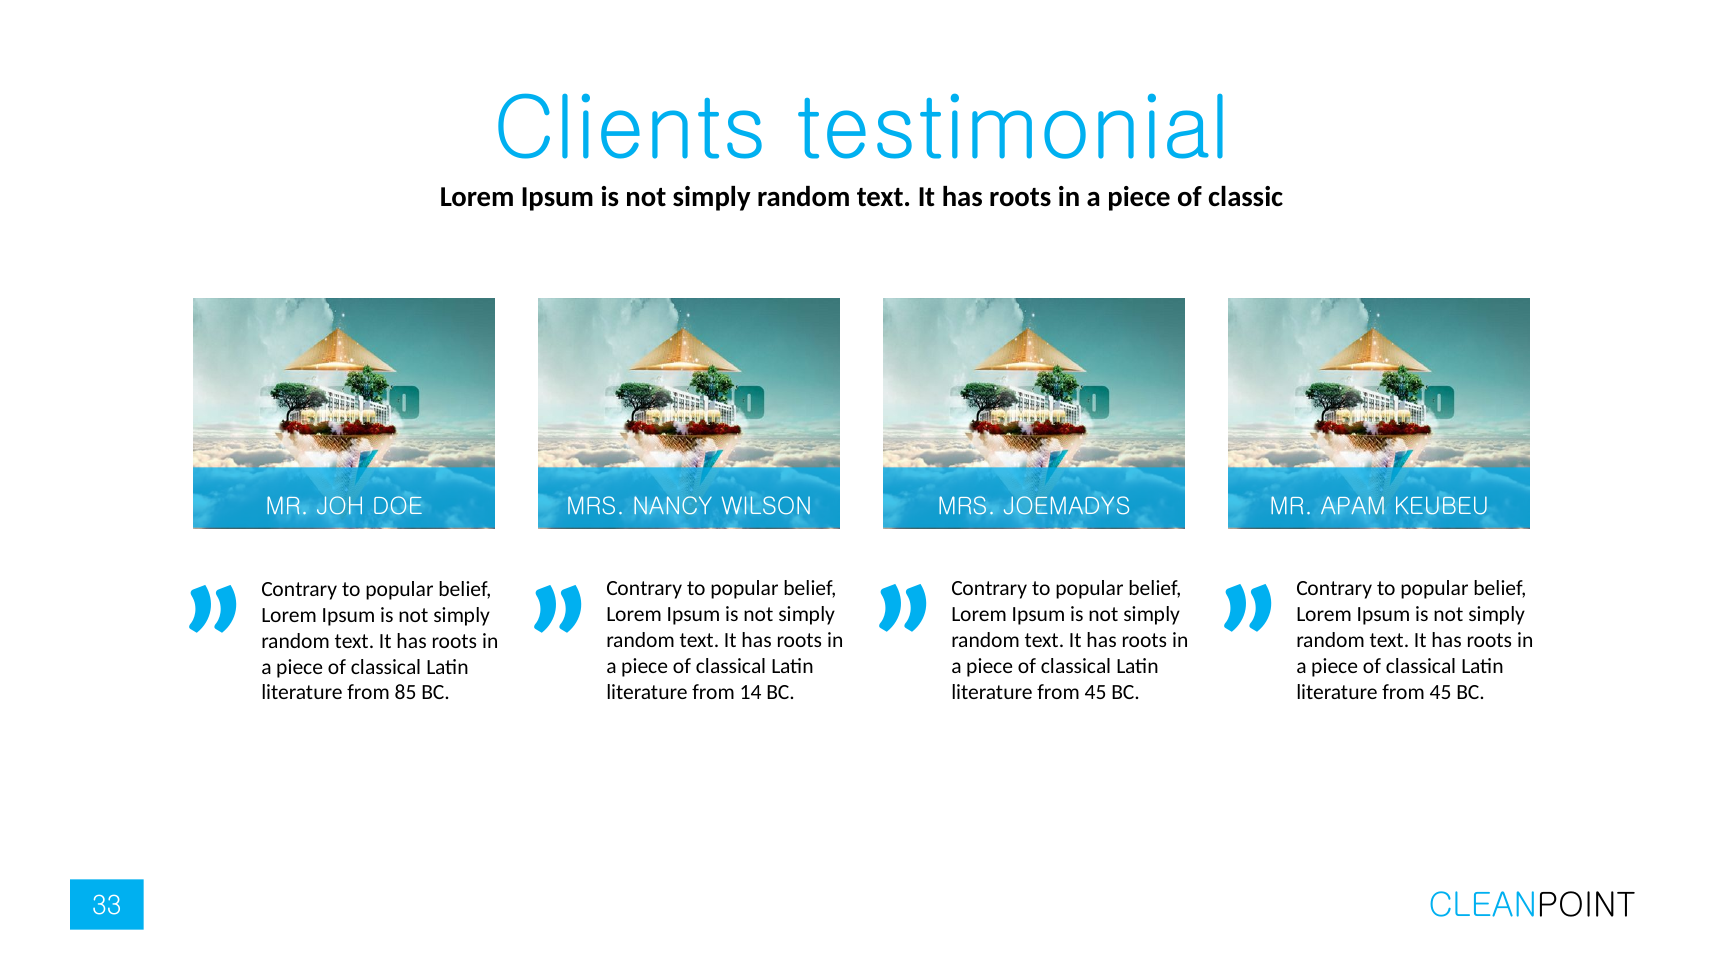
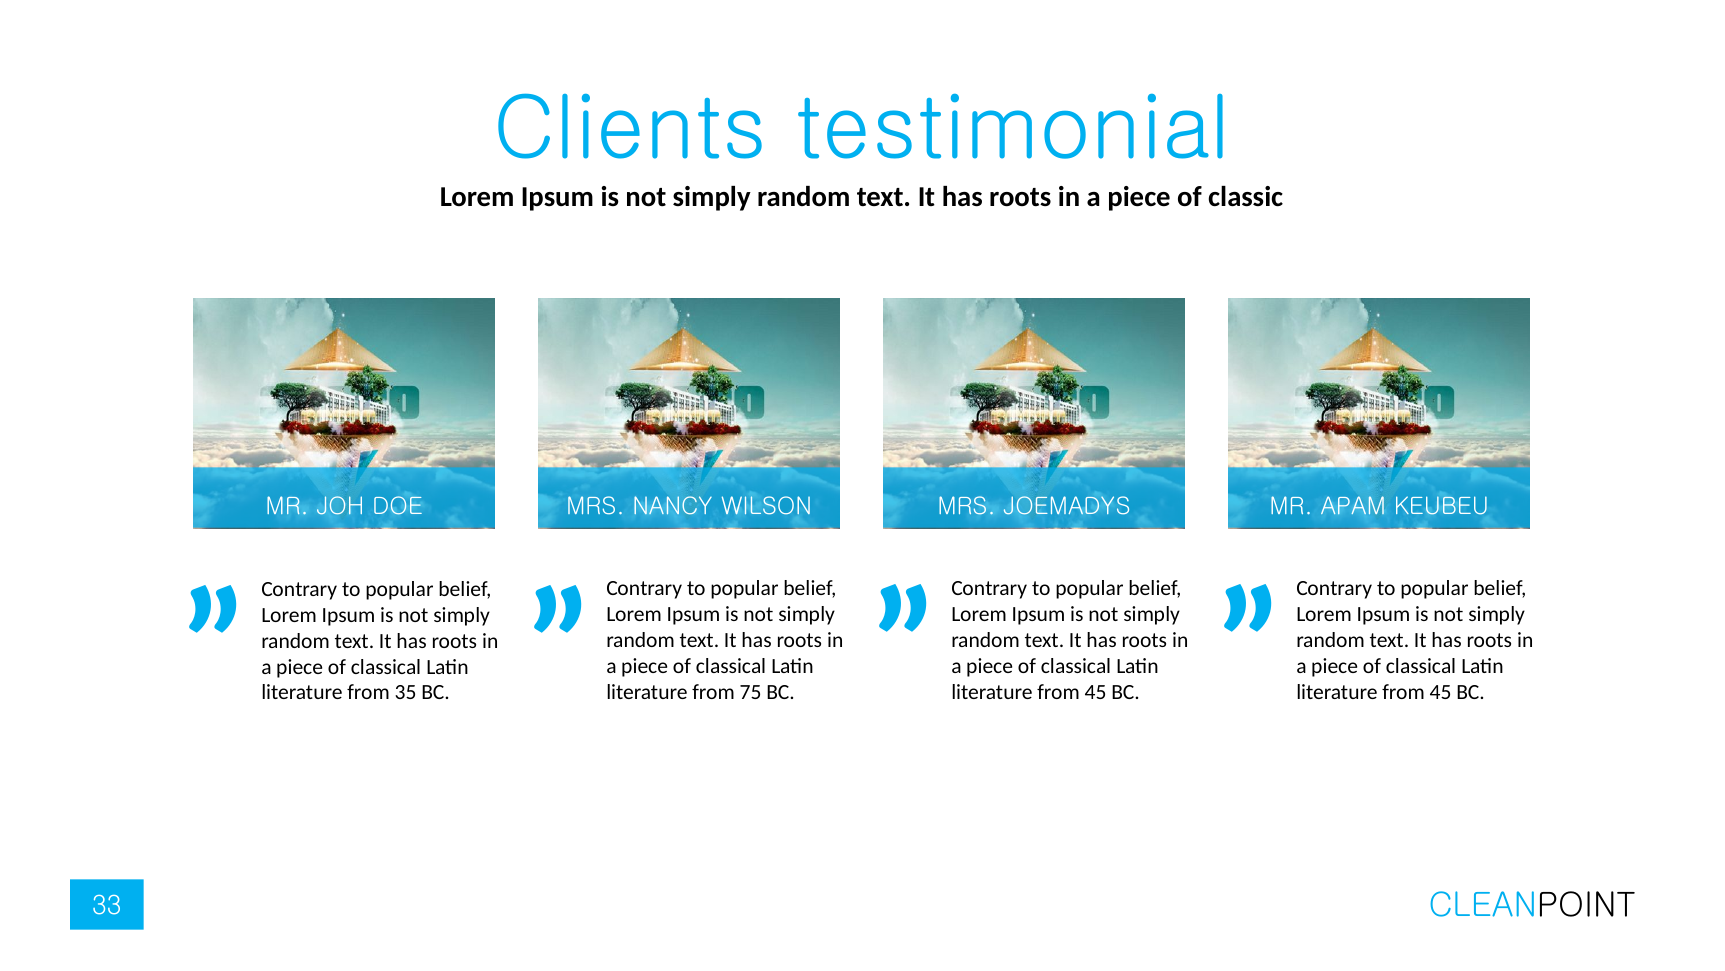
14: 14 -> 75 (751, 692)
85: 85 -> 35 (406, 692)
